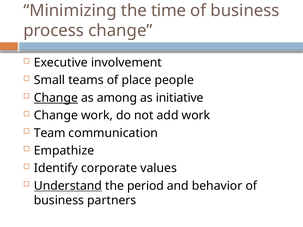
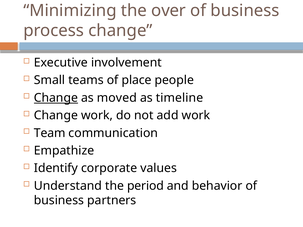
time: time -> over (169, 10)
among: among -> moved (117, 98)
initiative: initiative -> timeline (180, 98)
Understand underline: present -> none (68, 186)
